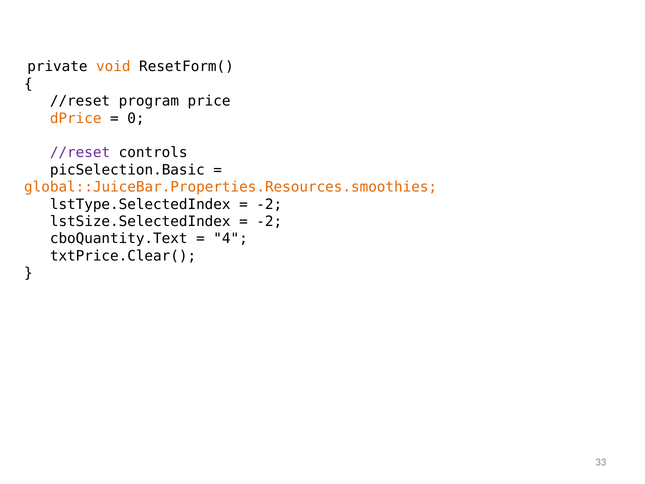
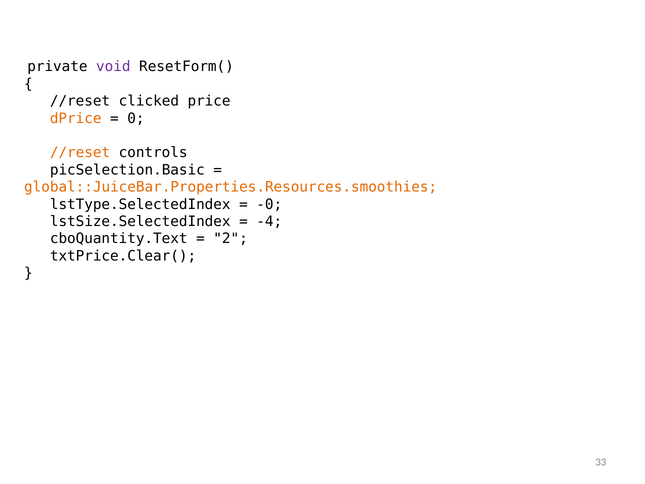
void colour: orange -> purple (113, 67)
program: program -> clicked (149, 101)
//reset colour: purple -> orange (80, 153)
-2: -2 -> -0 (269, 204)
-2: -2 -> -4 (269, 221)
4: 4 -> 2 (231, 239)
